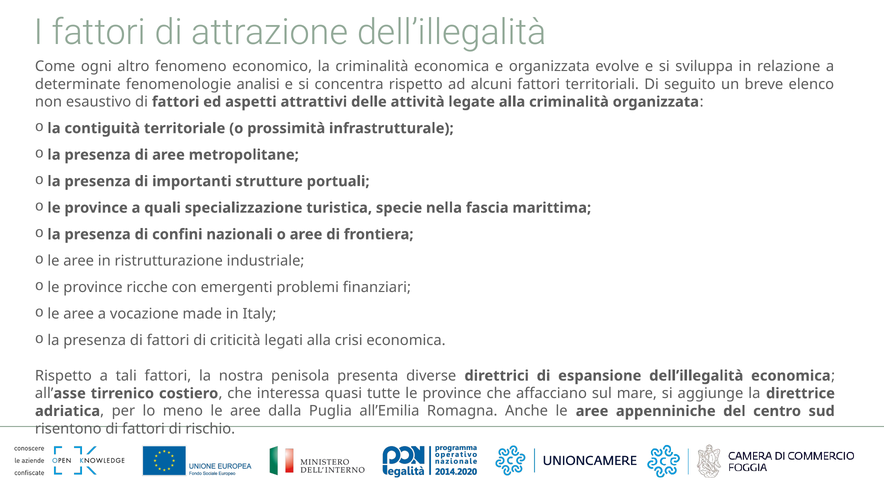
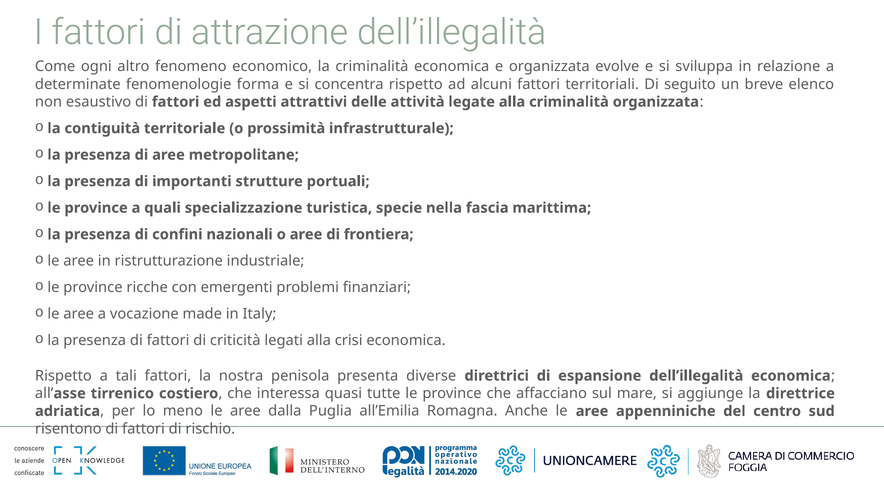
analisi: analisi -> forma (258, 84)
